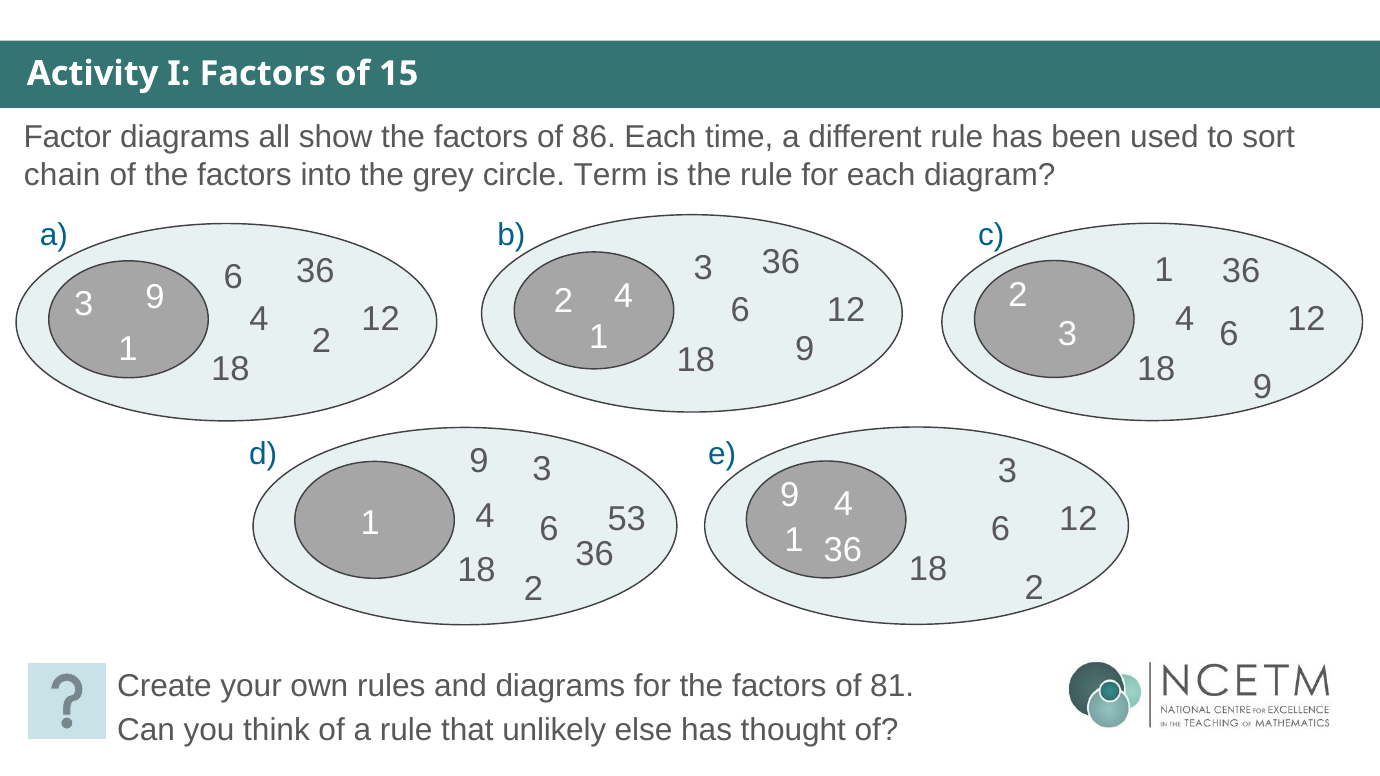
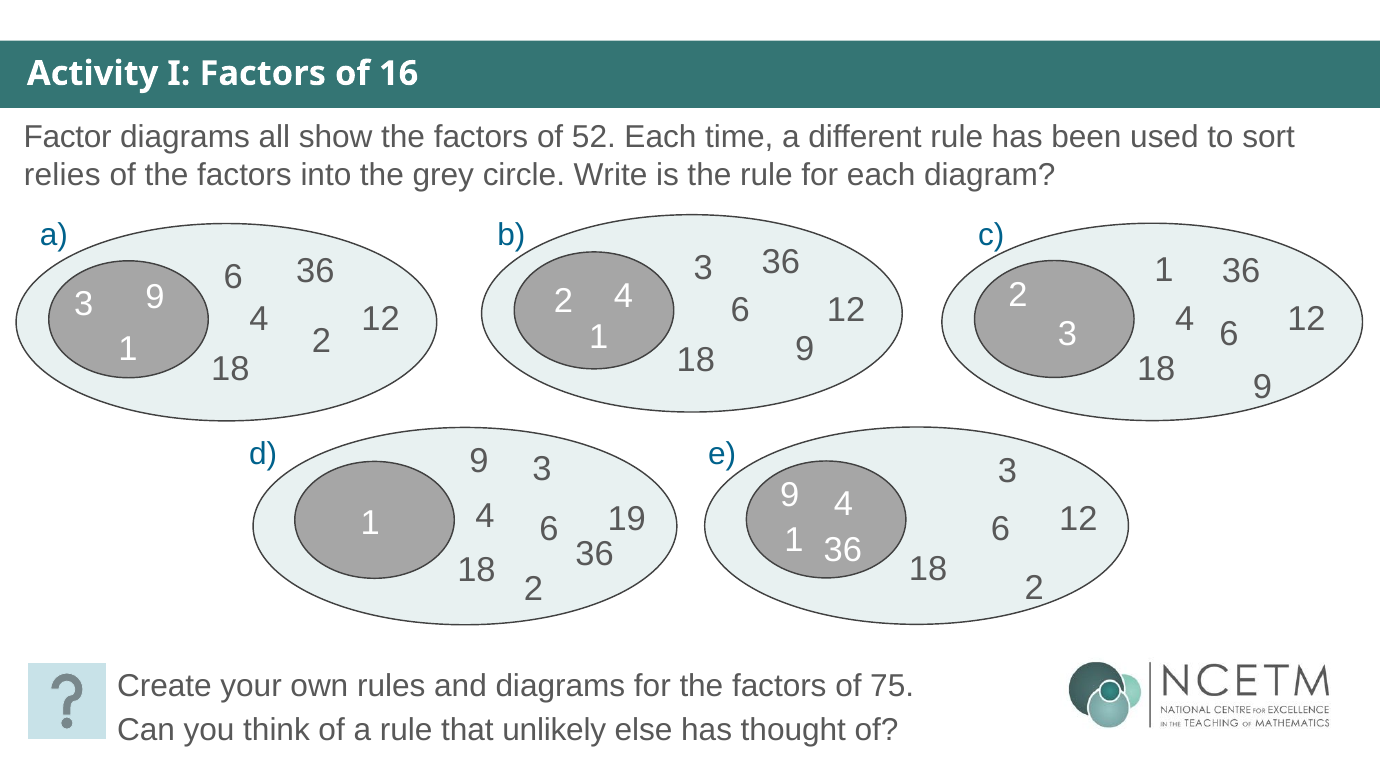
15: 15 -> 16 (399, 74)
86: 86 -> 52 (594, 137)
chain: chain -> relies (62, 175)
Term: Term -> Write (611, 175)
53: 53 -> 19 (627, 520)
81: 81 -> 75 (892, 686)
